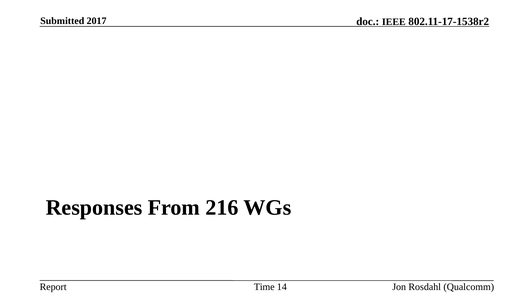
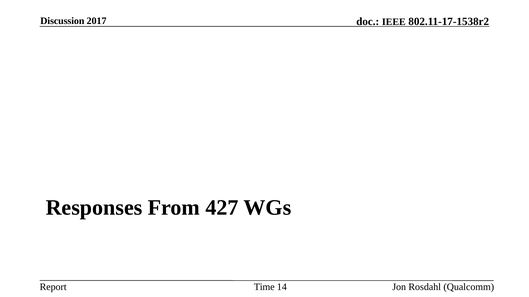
Submitted: Submitted -> Discussion (62, 21)
216: 216 -> 427 (222, 208)
